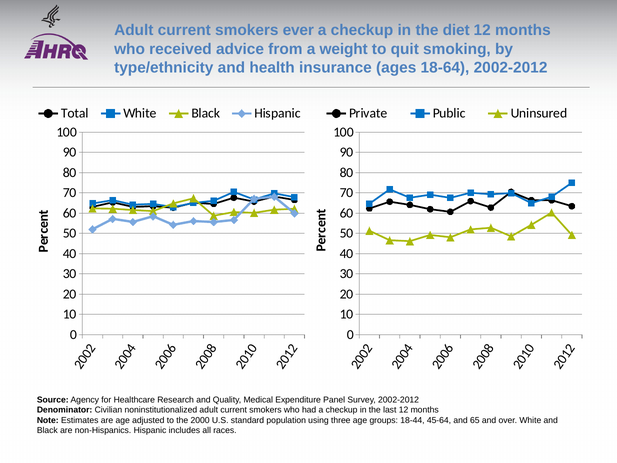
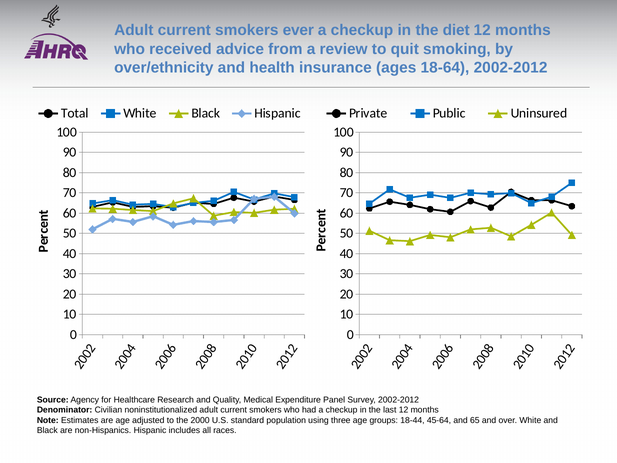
weight: weight -> review (344, 49)
type/ethnicity: type/ethnicity -> over/ethnicity (164, 67)
